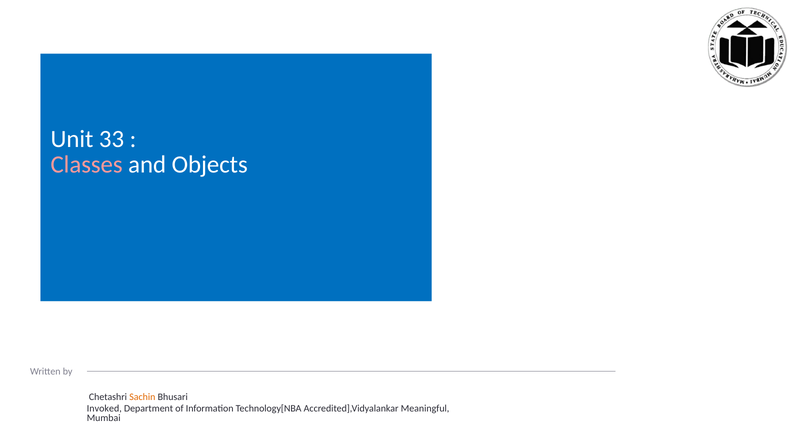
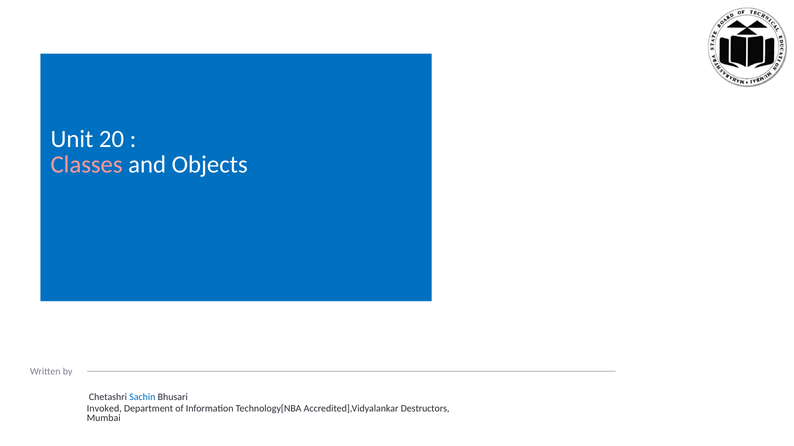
33: 33 -> 20 (112, 139)
Sachin colour: orange -> blue (142, 397)
Meaningful: Meaningful -> Destructors (425, 409)
